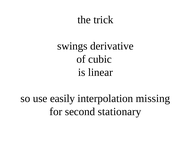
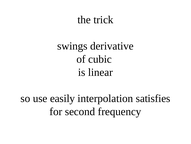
missing: missing -> satisfies (153, 98)
stationary: stationary -> frequency (120, 111)
